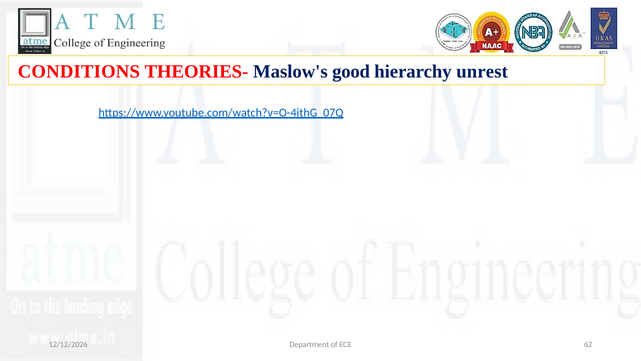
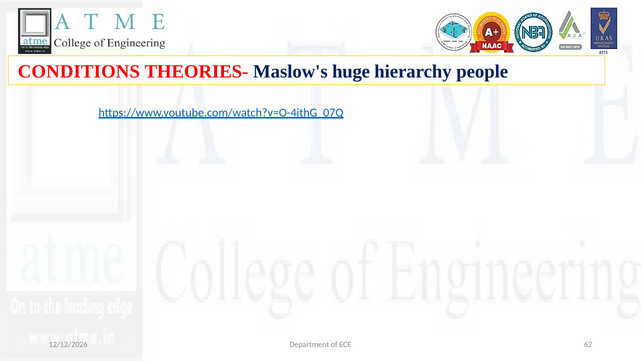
good: good -> huge (351, 71)
unrest: unrest -> people (482, 71)
